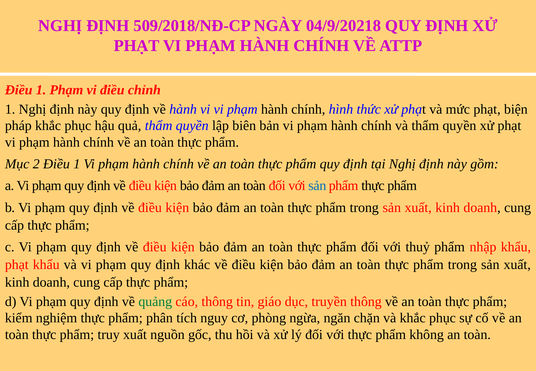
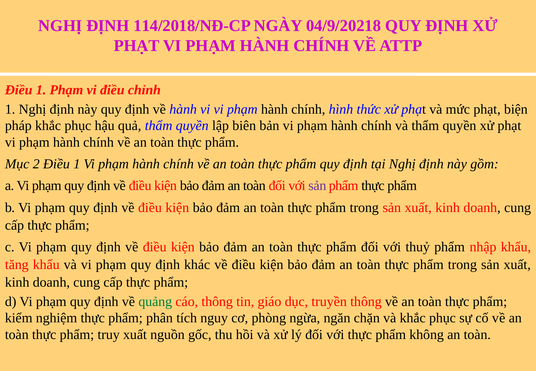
509/2018/NĐ-CP: 509/2018/NĐ-CP -> 114/2018/NĐ-CP (192, 26)
sản colour: blue -> purple (317, 186)
phạt: phạt -> tăng (17, 265)
